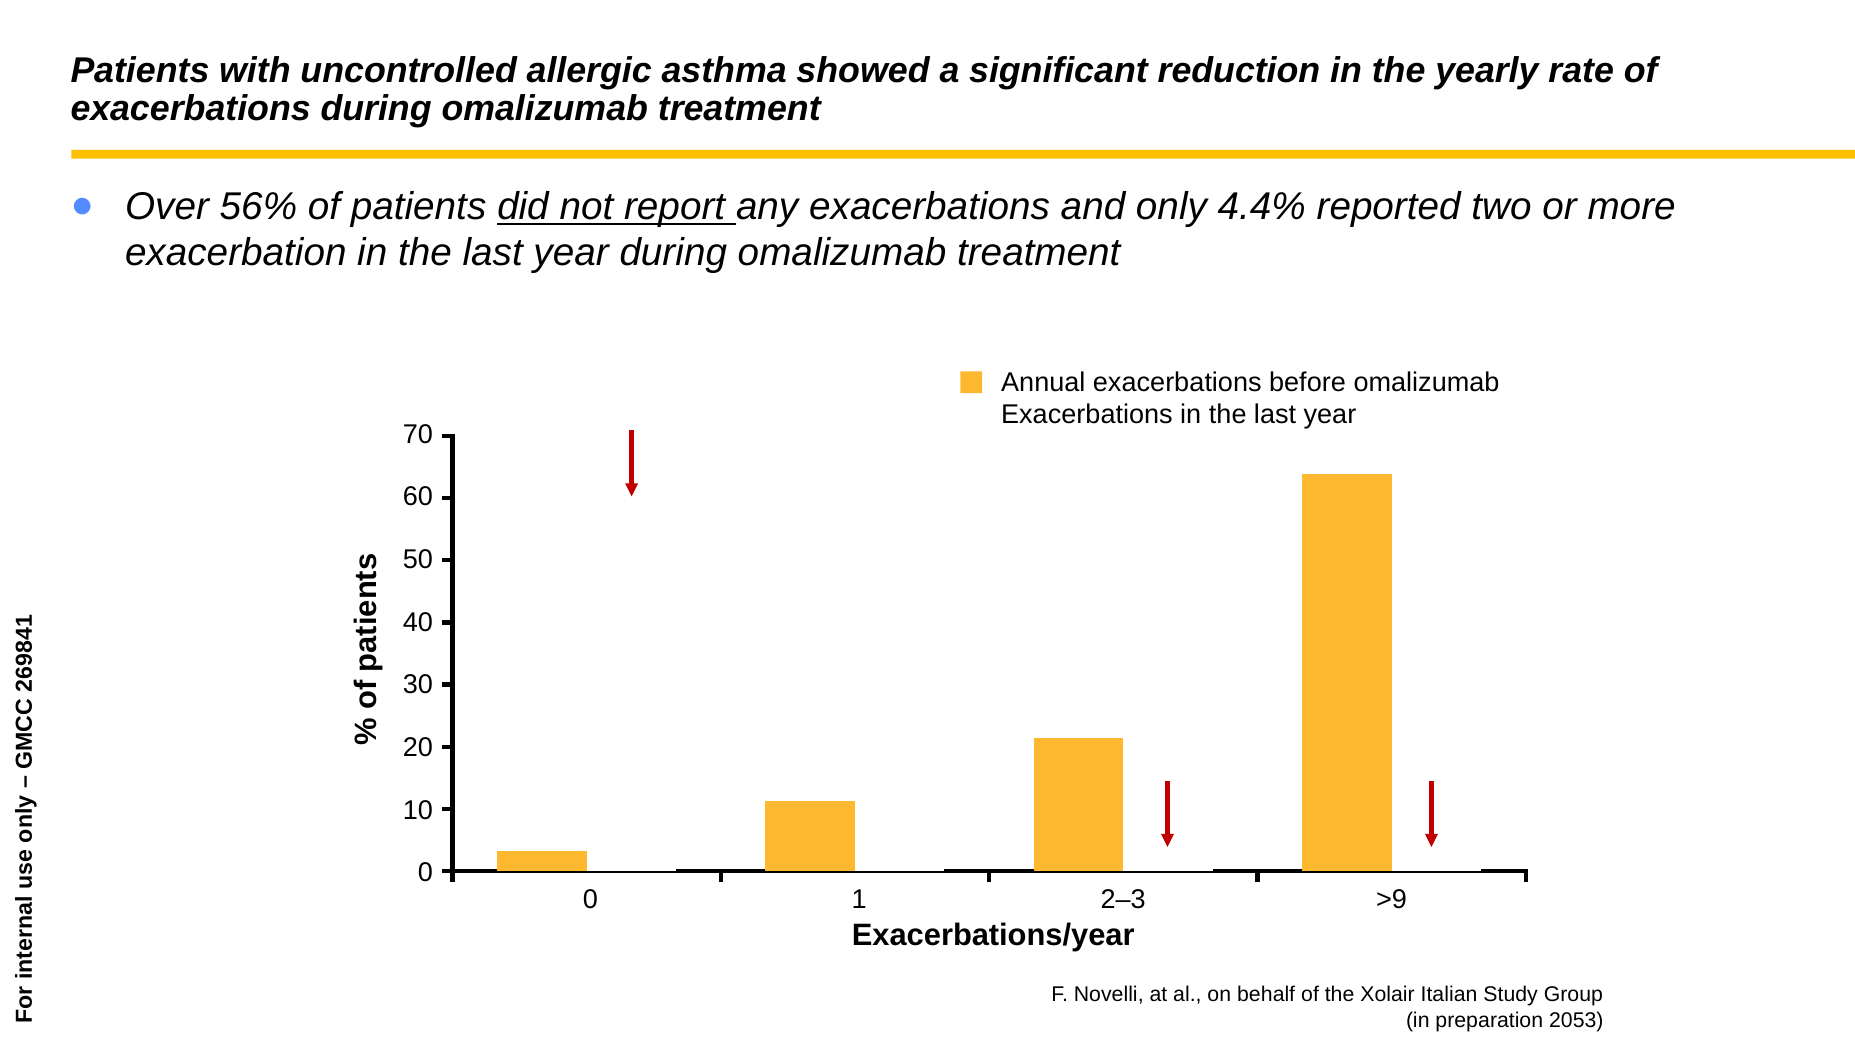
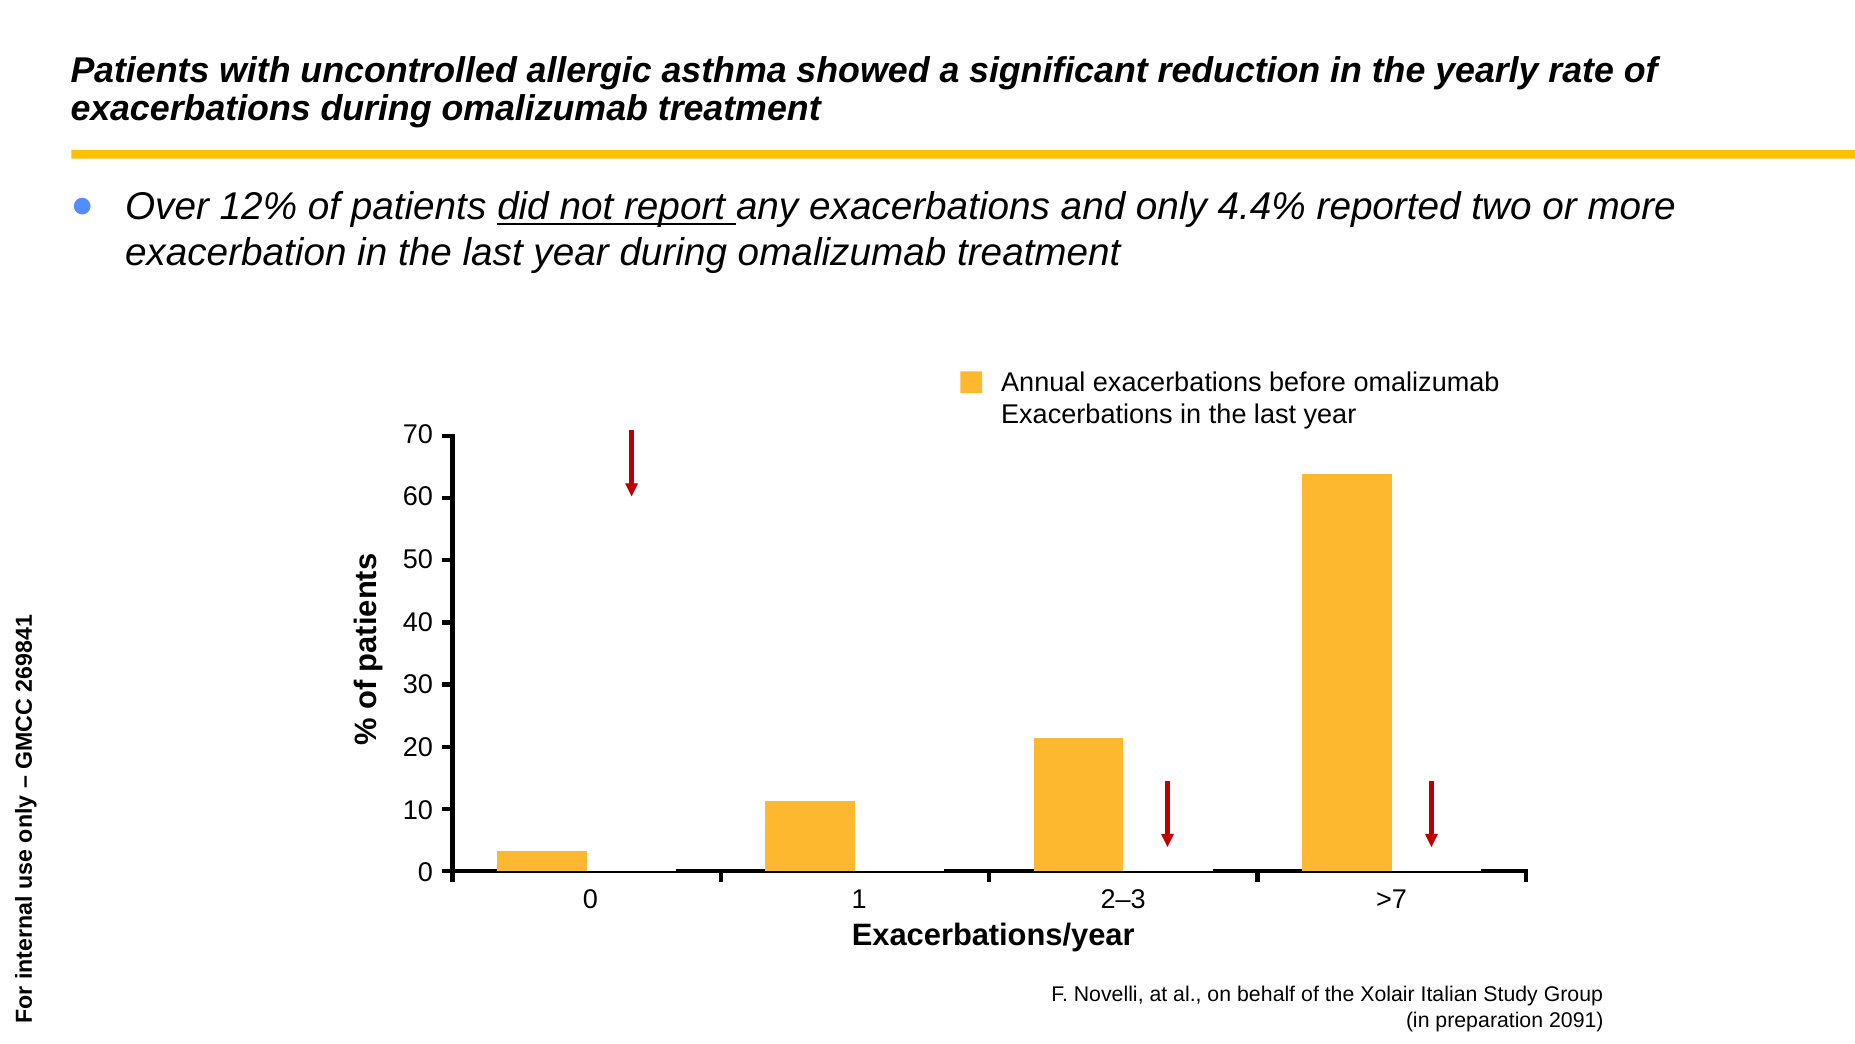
56%: 56% -> 12% (258, 207)
>9: >9 -> >7 (1391, 899)
2053: 2053 -> 2091 (1576, 1020)
